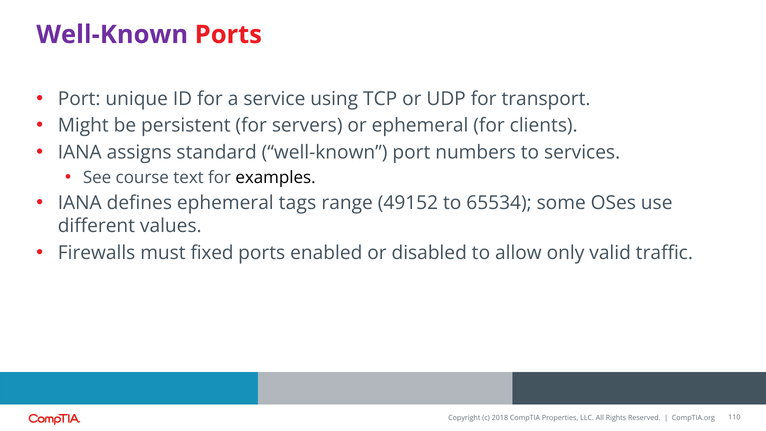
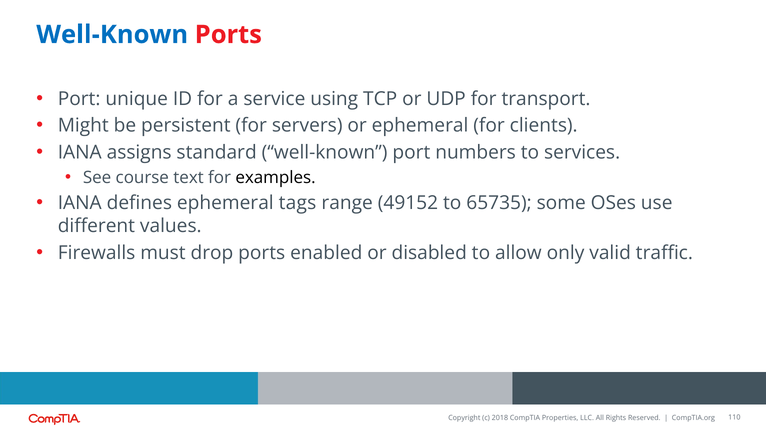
Well-Known colour: purple -> blue (112, 35)
65534: 65534 -> 65735 (499, 203)
fixed: fixed -> drop (212, 253)
